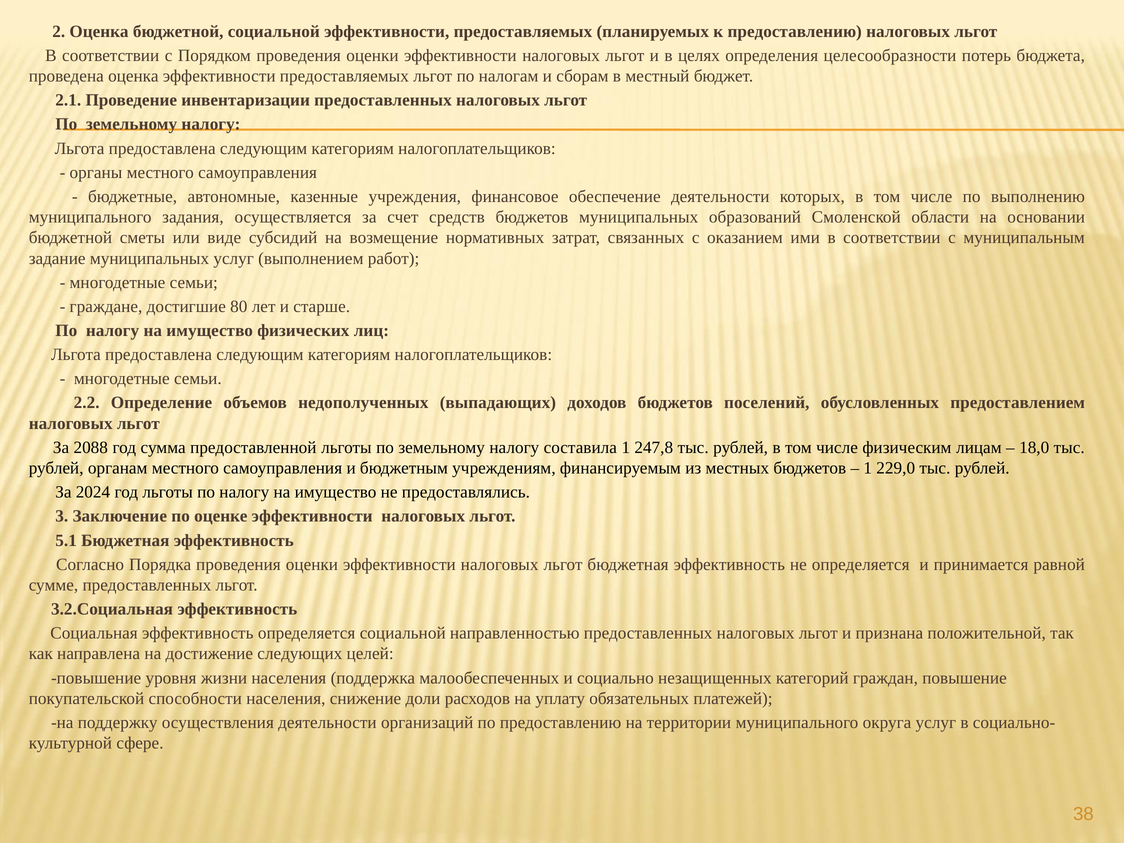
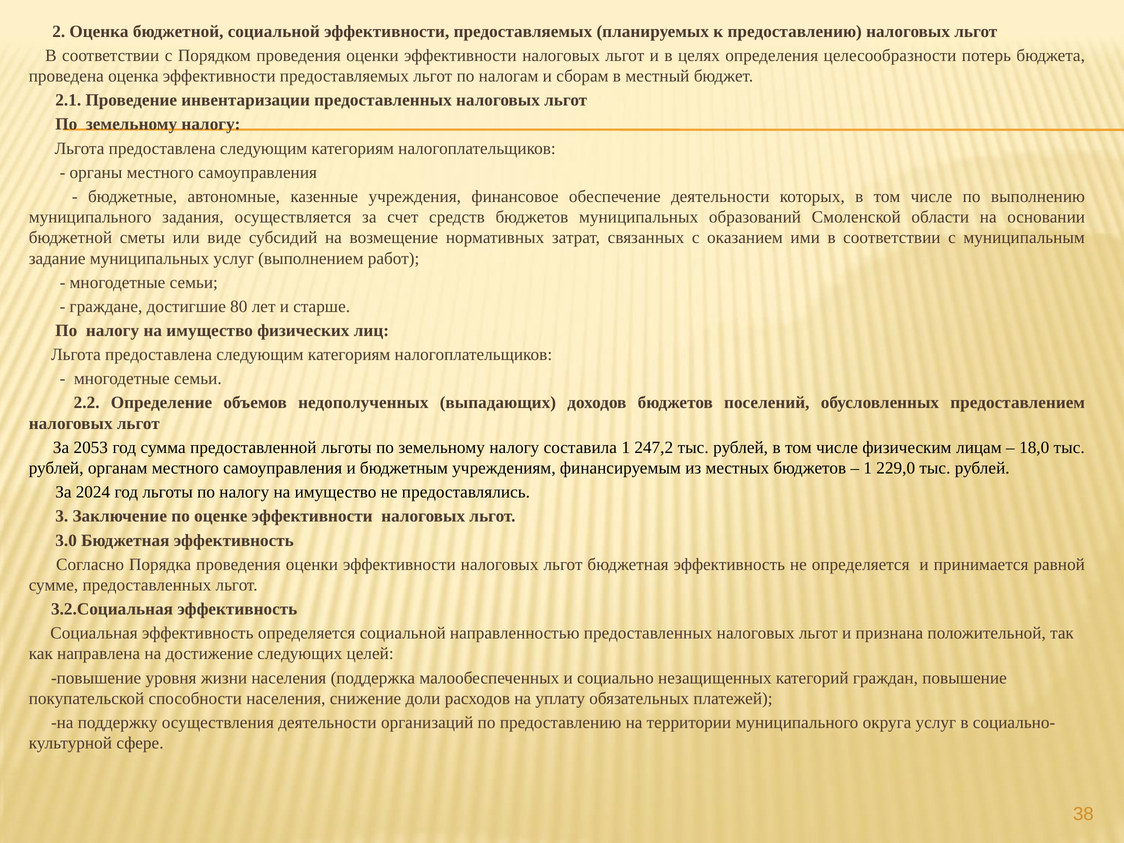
2088: 2088 -> 2053 (91, 448)
247,8: 247,8 -> 247,2 (654, 448)
5.1: 5.1 -> 3.0 (66, 540)
